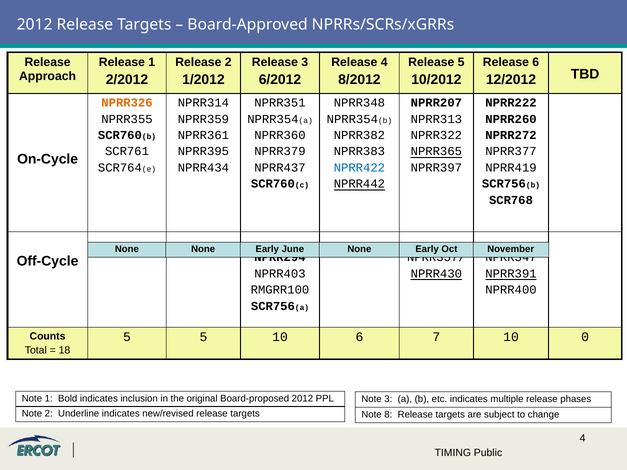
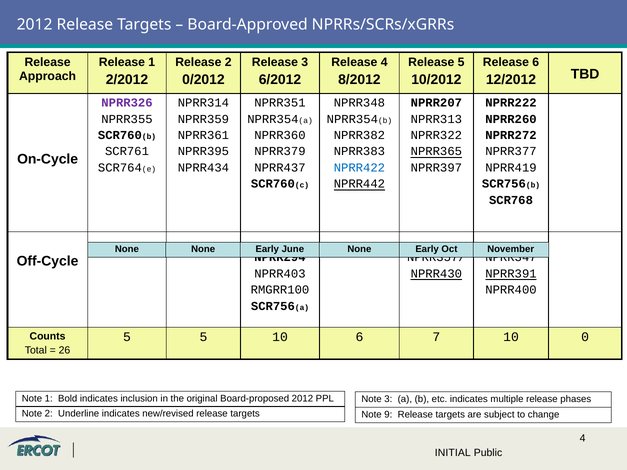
1/2012: 1/2012 -> 0/2012 (203, 80)
NPRR326 colour: orange -> purple (127, 103)
18: 18 -> 26 (65, 351)
8: 8 -> 9 (388, 415)
TIMING: TIMING -> INITIAL (453, 453)
